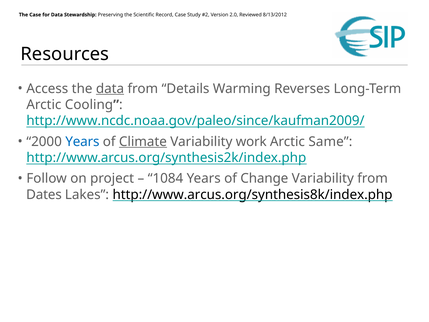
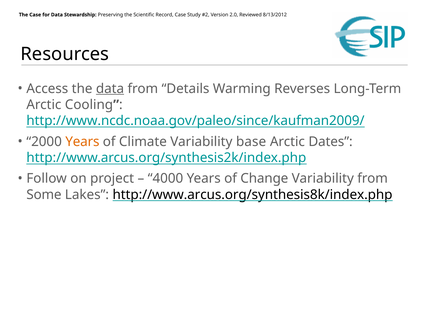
Years colour: blue -> orange (82, 142)
Climate underline: present -> none (143, 142)
work: work -> base (251, 142)
Same: Same -> Dates (331, 142)
1084: 1084 -> 4000 (165, 178)
Dates: Dates -> Some (44, 194)
